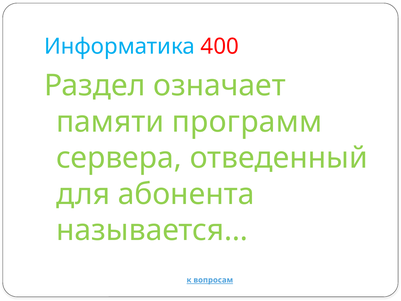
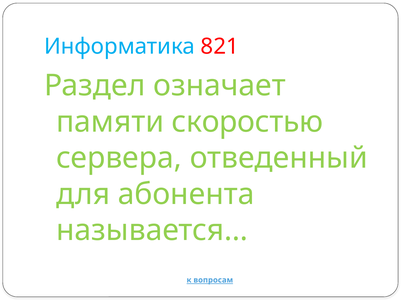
400: 400 -> 821 (220, 46)
программ: программ -> скоростью (247, 122)
